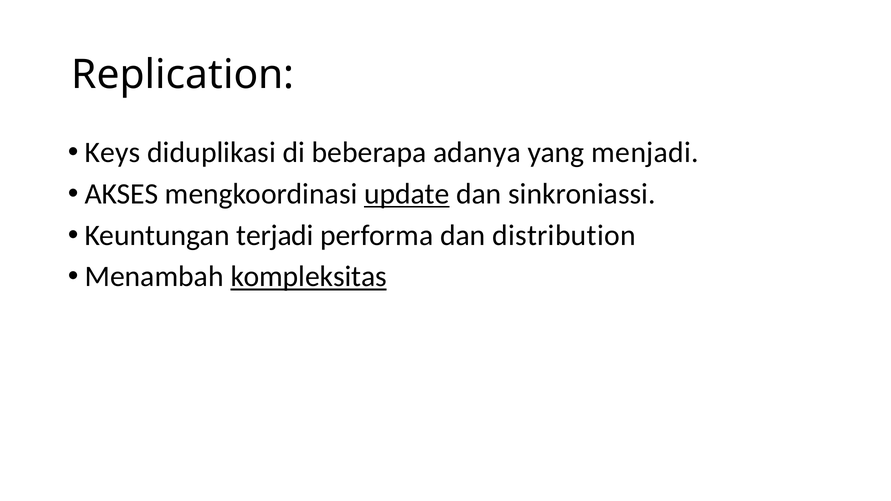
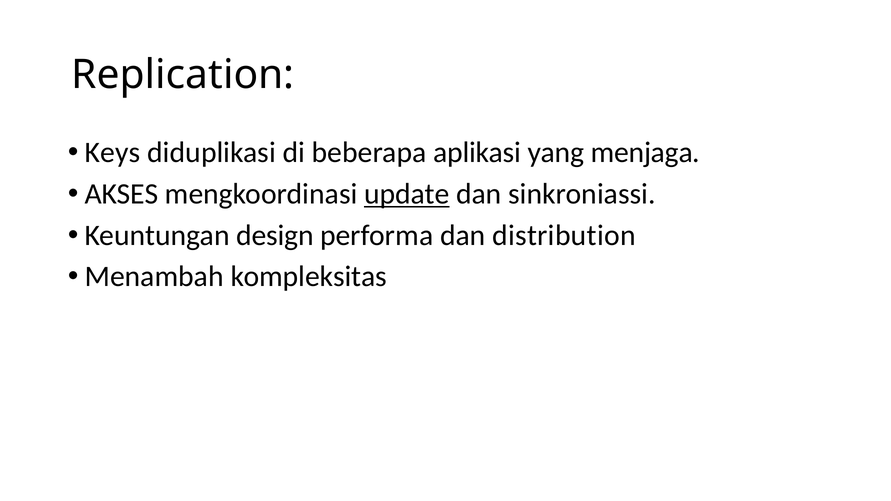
adanya: adanya -> aplikasi (477, 153)
menjadi: menjadi -> menjaga (645, 153)
terjadi: terjadi -> design (275, 235)
kompleksitas underline: present -> none (309, 277)
